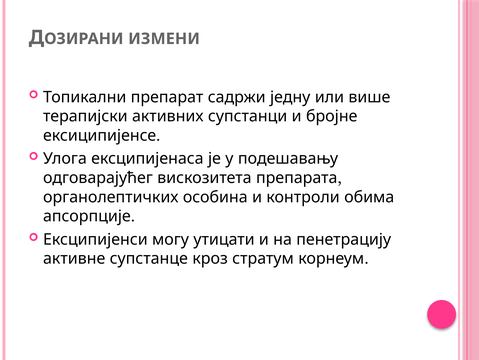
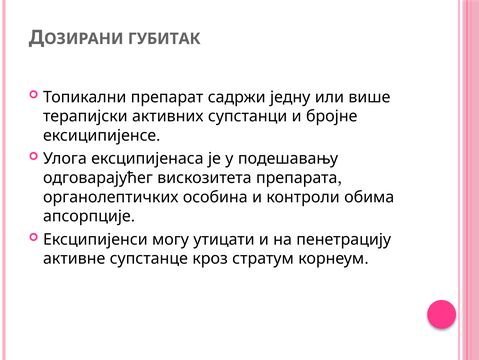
ИЗМЕНИ: ИЗМЕНИ -> ГУБИТАК (164, 39)
